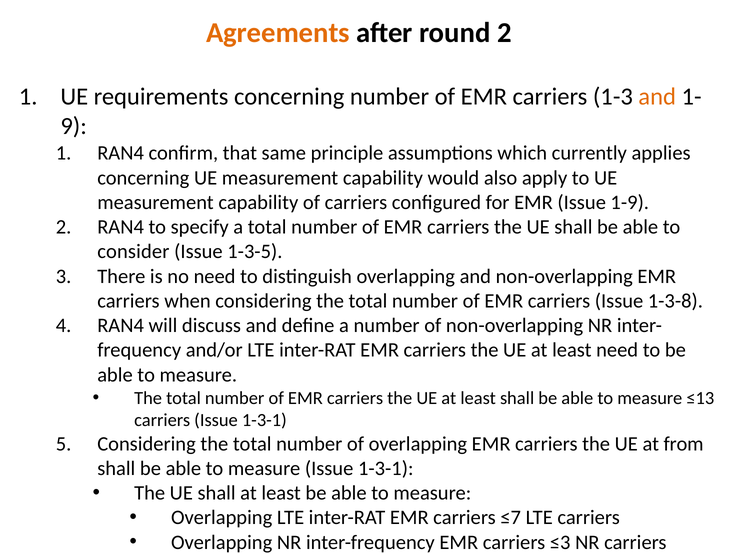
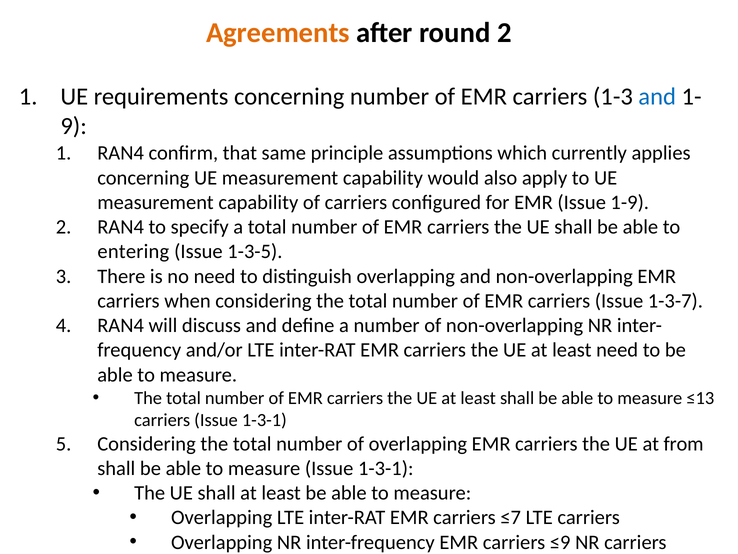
and colour: orange -> blue (657, 97)
consider: consider -> entering (133, 251)
1-3-8: 1-3-8 -> 1-3-7 (675, 301)
≤3: ≤3 -> ≤9 (560, 542)
